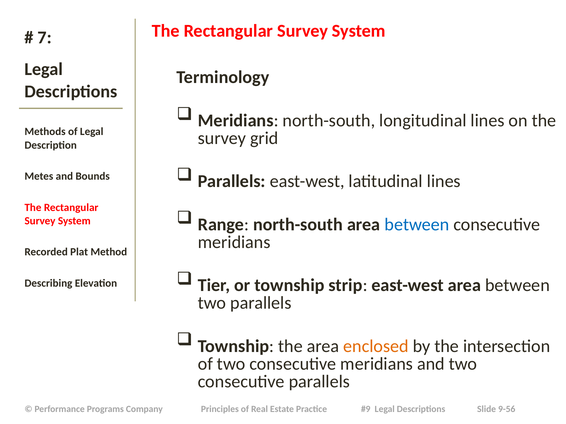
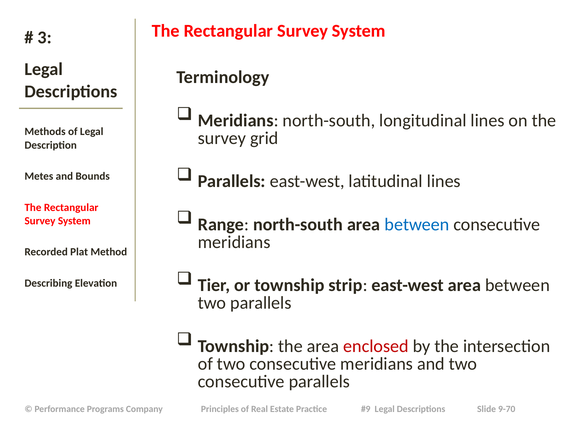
7: 7 -> 3 (45, 38)
enclosed colour: orange -> red (376, 346)
9-56: 9-56 -> 9-70 (507, 410)
